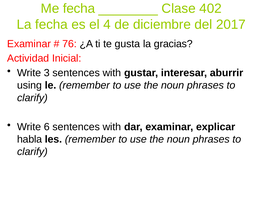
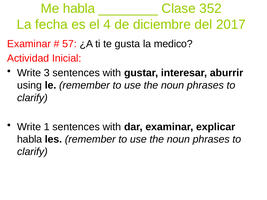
Me fecha: fecha -> habla (79, 8)
402: 402 -> 352 (211, 8)
76: 76 -> 57 (70, 44)
gracias: gracias -> medico (173, 44)
6: 6 -> 1 (47, 127)
